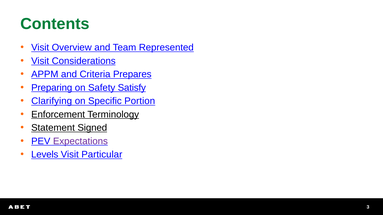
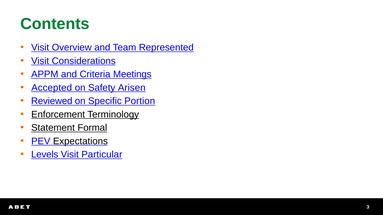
Prepares: Prepares -> Meetings (132, 74)
Preparing: Preparing -> Accepted (52, 88)
Satisfy: Satisfy -> Arisen (132, 88)
Clarifying: Clarifying -> Reviewed (52, 101)
Signed: Signed -> Formal (92, 128)
Expectations colour: purple -> black (80, 141)
